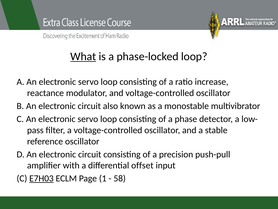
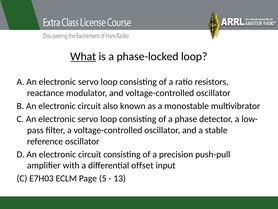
increase: increase -> resistors (212, 82)
E7H03 underline: present -> none (41, 178)
1: 1 -> 5 (103, 178)
58: 58 -> 13 (120, 178)
